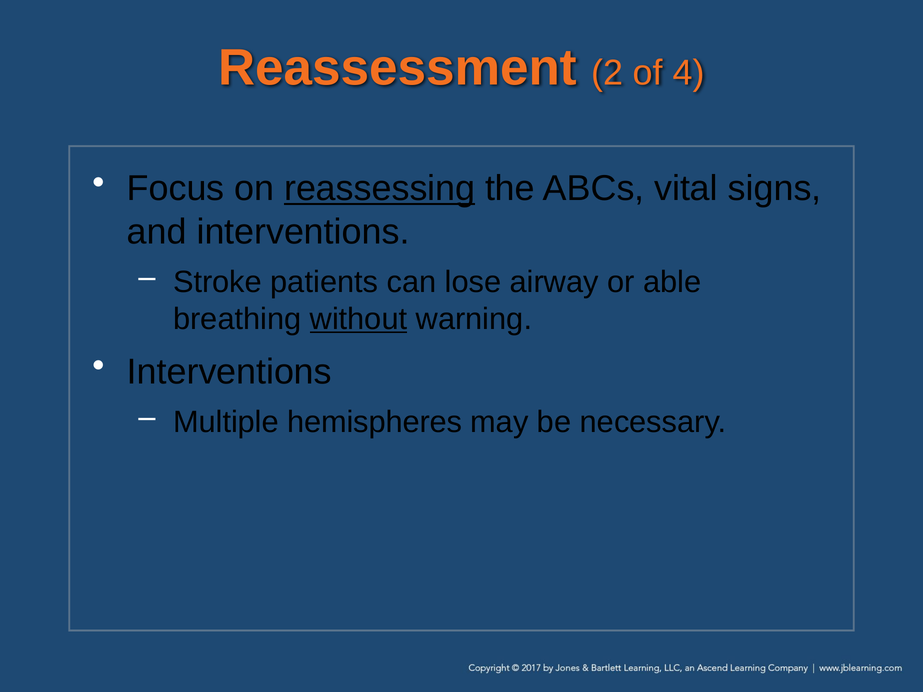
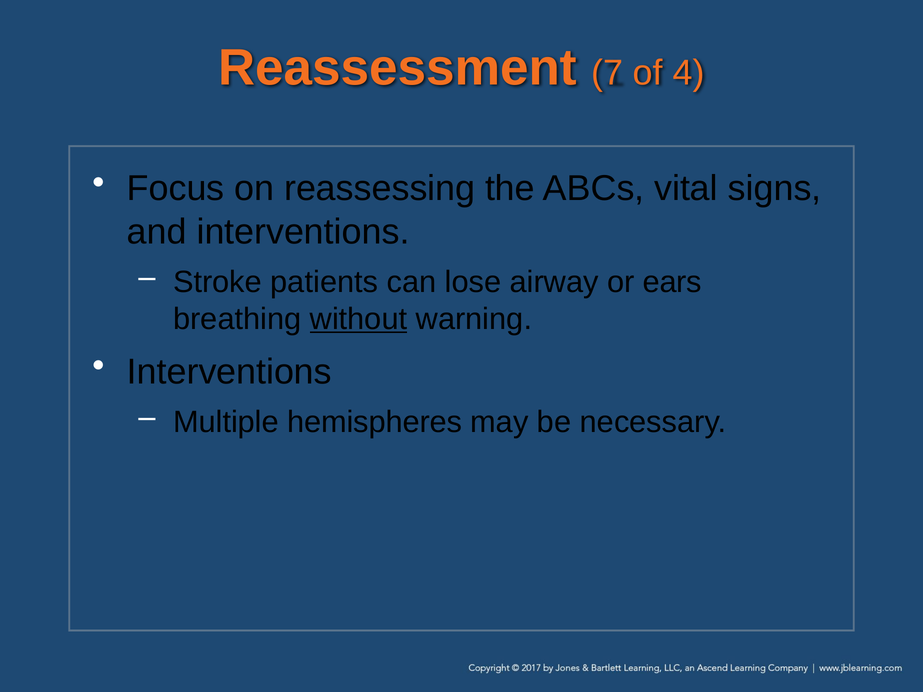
2: 2 -> 7 (607, 73)
reassessing underline: present -> none (380, 189)
able: able -> ears (672, 282)
